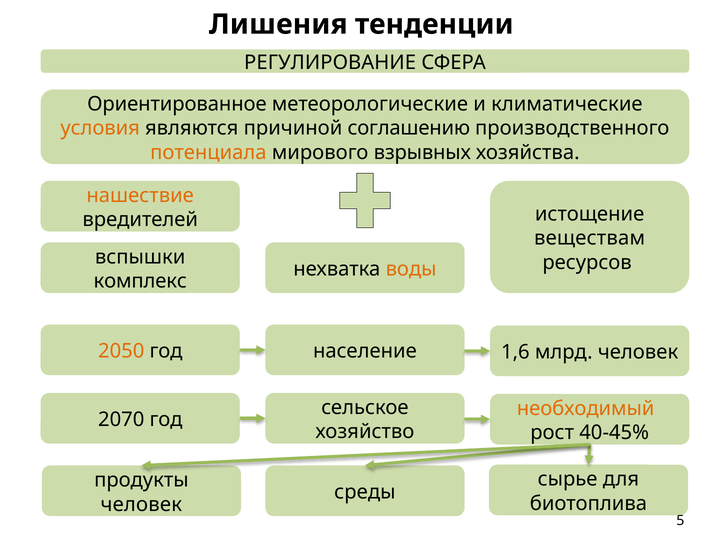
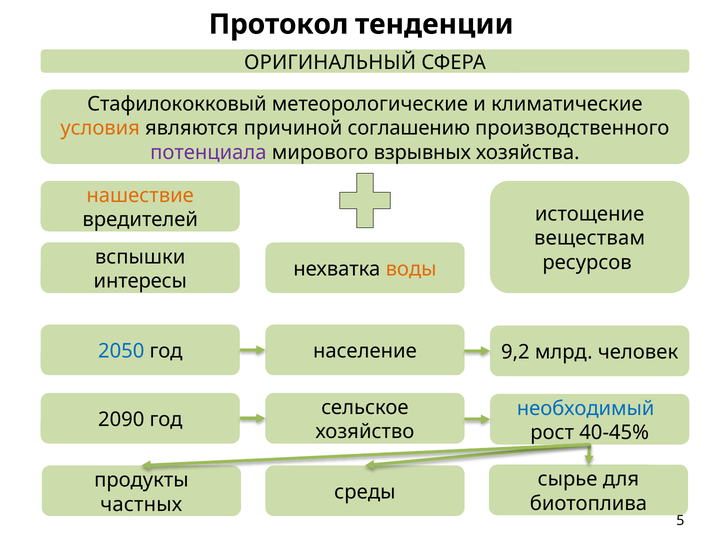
Лишения: Лишения -> Протокол (278, 24)
РЕГУЛИРОВАНИЕ: РЕГУЛИРОВАНИЕ -> ОРИГИНАЛЬНЫЙ (330, 62)
Ориентированное: Ориентированное -> Стафилококковый (177, 104)
потенциала colour: orange -> purple (208, 152)
комплекс: комплекс -> интересы (140, 281)
2050 colour: orange -> blue (121, 351)
1,6: 1,6 -> 9,2 (515, 352)
необходимый colour: orange -> blue (586, 408)
2070: 2070 -> 2090 (121, 420)
человек: человек -> частных (141, 504)
